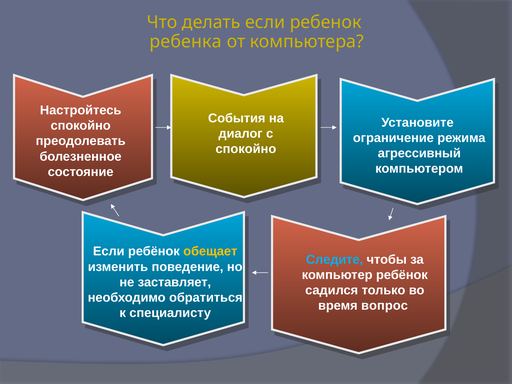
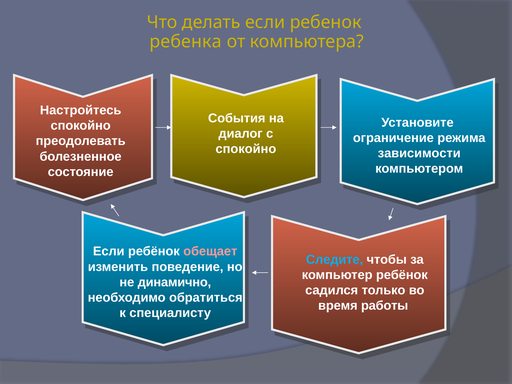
агрессивный: агрессивный -> зависимости (419, 153)
обещает colour: yellow -> pink (210, 251)
заставляет: заставляет -> динамично (174, 282)
вопрос: вопрос -> работы (385, 306)
